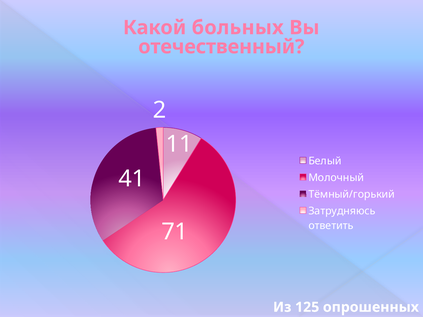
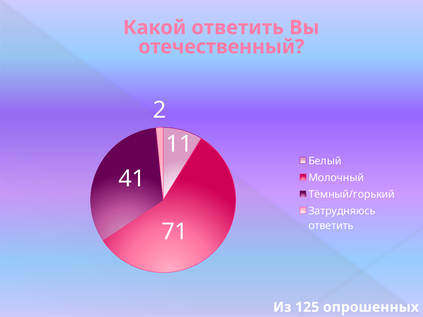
Какой больных: больных -> ответить (238, 28)
